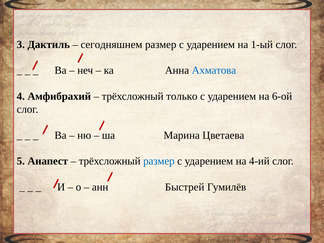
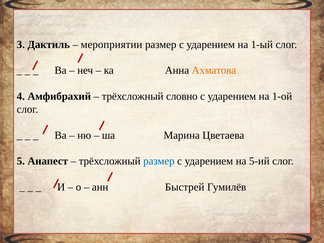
сегодняшнем: сегодняшнем -> мероприятии (111, 44)
Ахматова colour: blue -> orange (214, 70)
только: только -> словно (182, 96)
6-ой: 6-ой -> 1-ой (282, 96)
4-ий: 4-ий -> 5-ий (259, 161)
